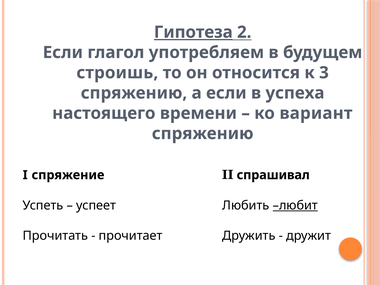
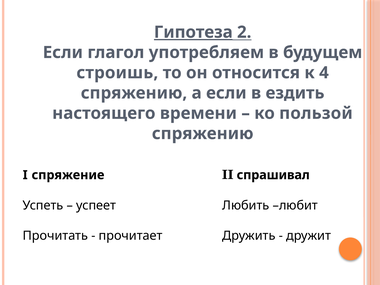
3: 3 -> 4 (324, 73)
успеха: успеха -> ездить (295, 93)
вариант: вариант -> пользой (316, 113)
любит underline: present -> none (295, 205)
